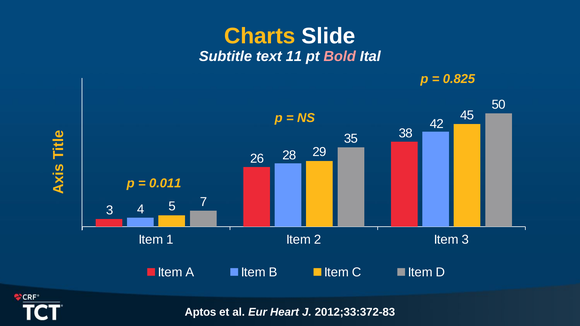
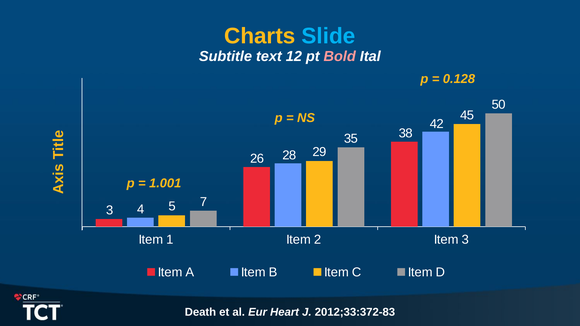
Slide colour: white -> light blue (328, 36)
11: 11 -> 12 (294, 56)
0.825: 0.825 -> 0.128 (459, 79)
0.011: 0.011 -> 1.001 (165, 183)
Aptos: Aptos -> Death (200, 313)
